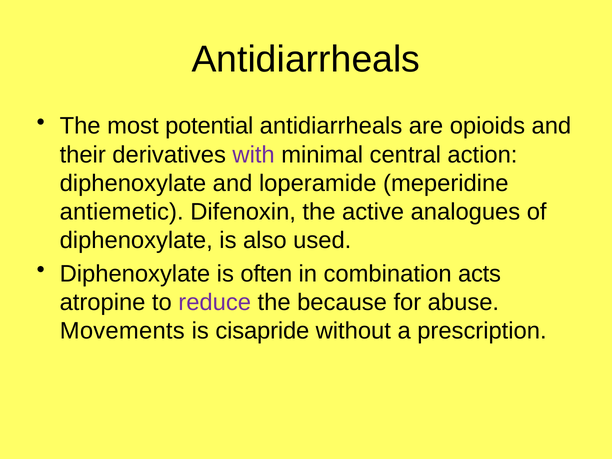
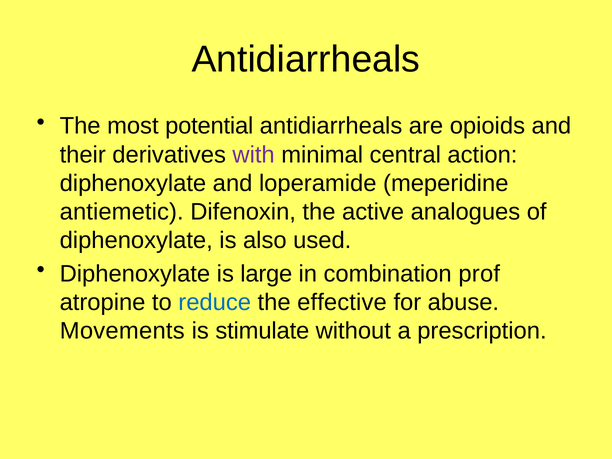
often: often -> large (266, 274)
acts: acts -> prof (479, 274)
reduce colour: purple -> blue (215, 302)
because: because -> effective (342, 302)
cisapride: cisapride -> stimulate (262, 331)
